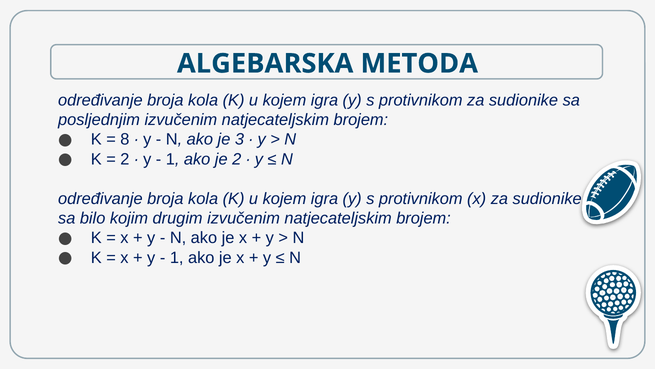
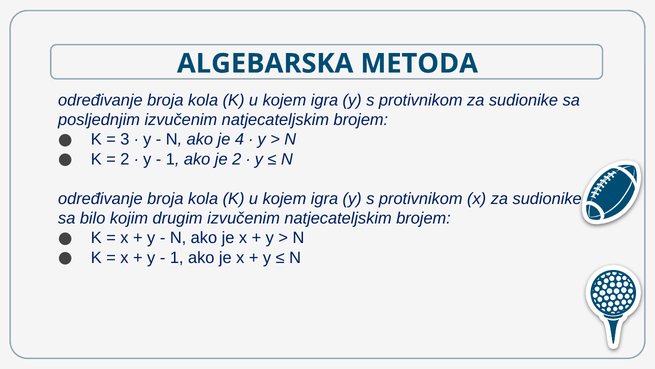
8: 8 -> 3 (125, 139)
3: 3 -> 4 (239, 139)
